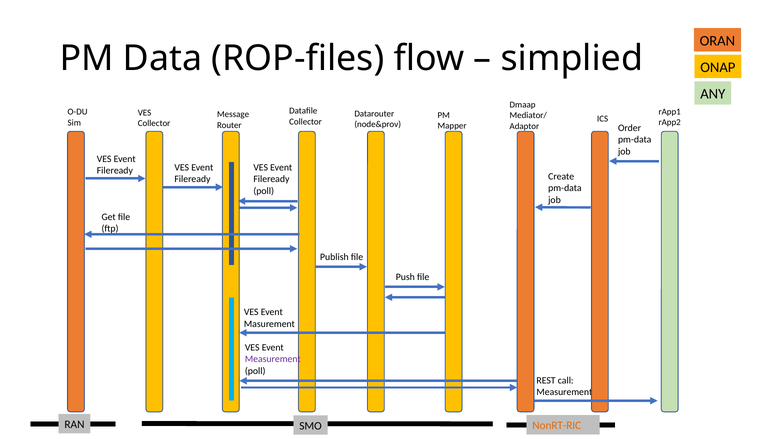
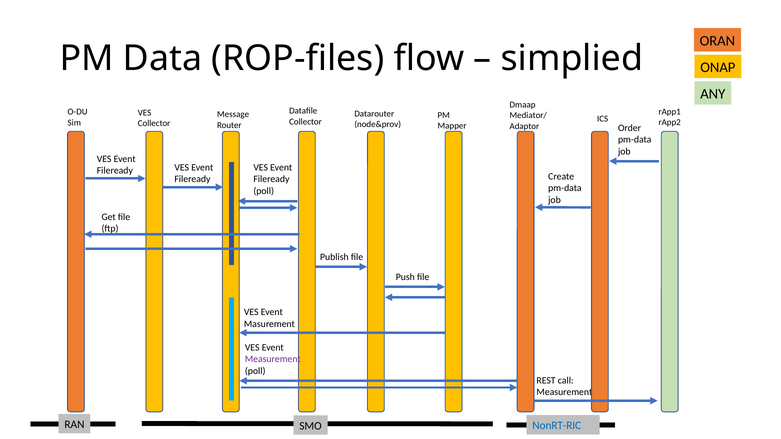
NonRT-RIC colour: orange -> blue (557, 426)
